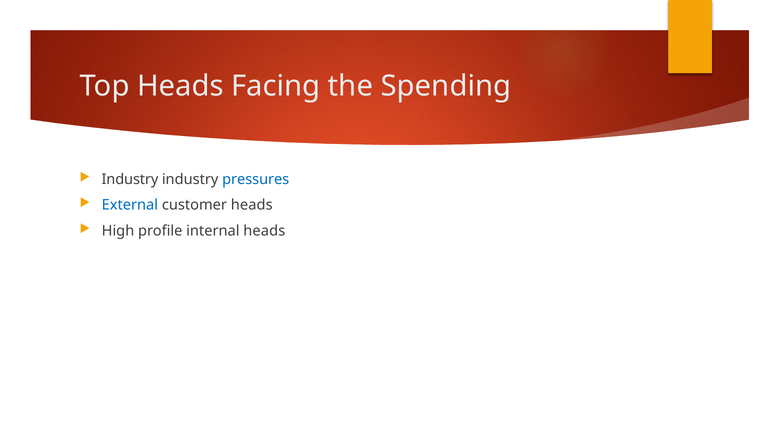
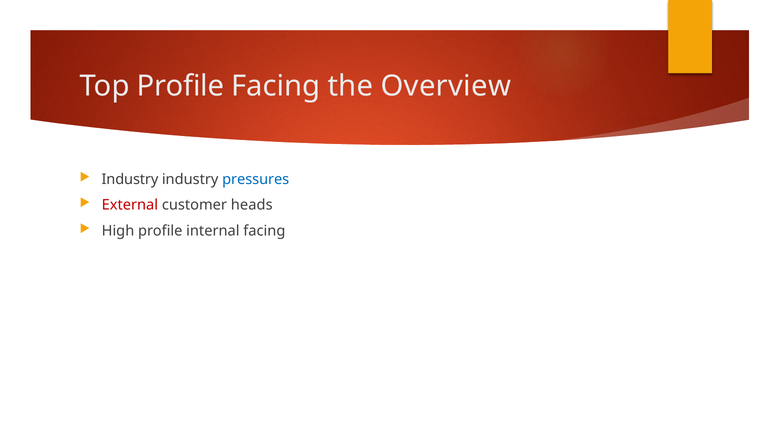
Top Heads: Heads -> Profile (180, 86)
Spending: Spending -> Overview (446, 86)
External colour: blue -> red (130, 205)
internal heads: heads -> facing (264, 231)
